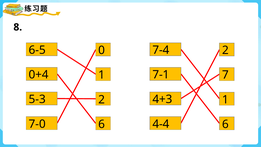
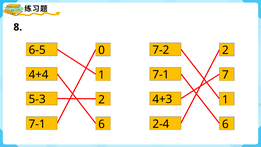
7-4: 7-4 -> 7-2 (161, 50)
0+4: 0+4 -> 4+4 (39, 75)
7-0: 7-0 -> 7-1 (37, 124)
4-4: 4-4 -> 2-4 (161, 124)
